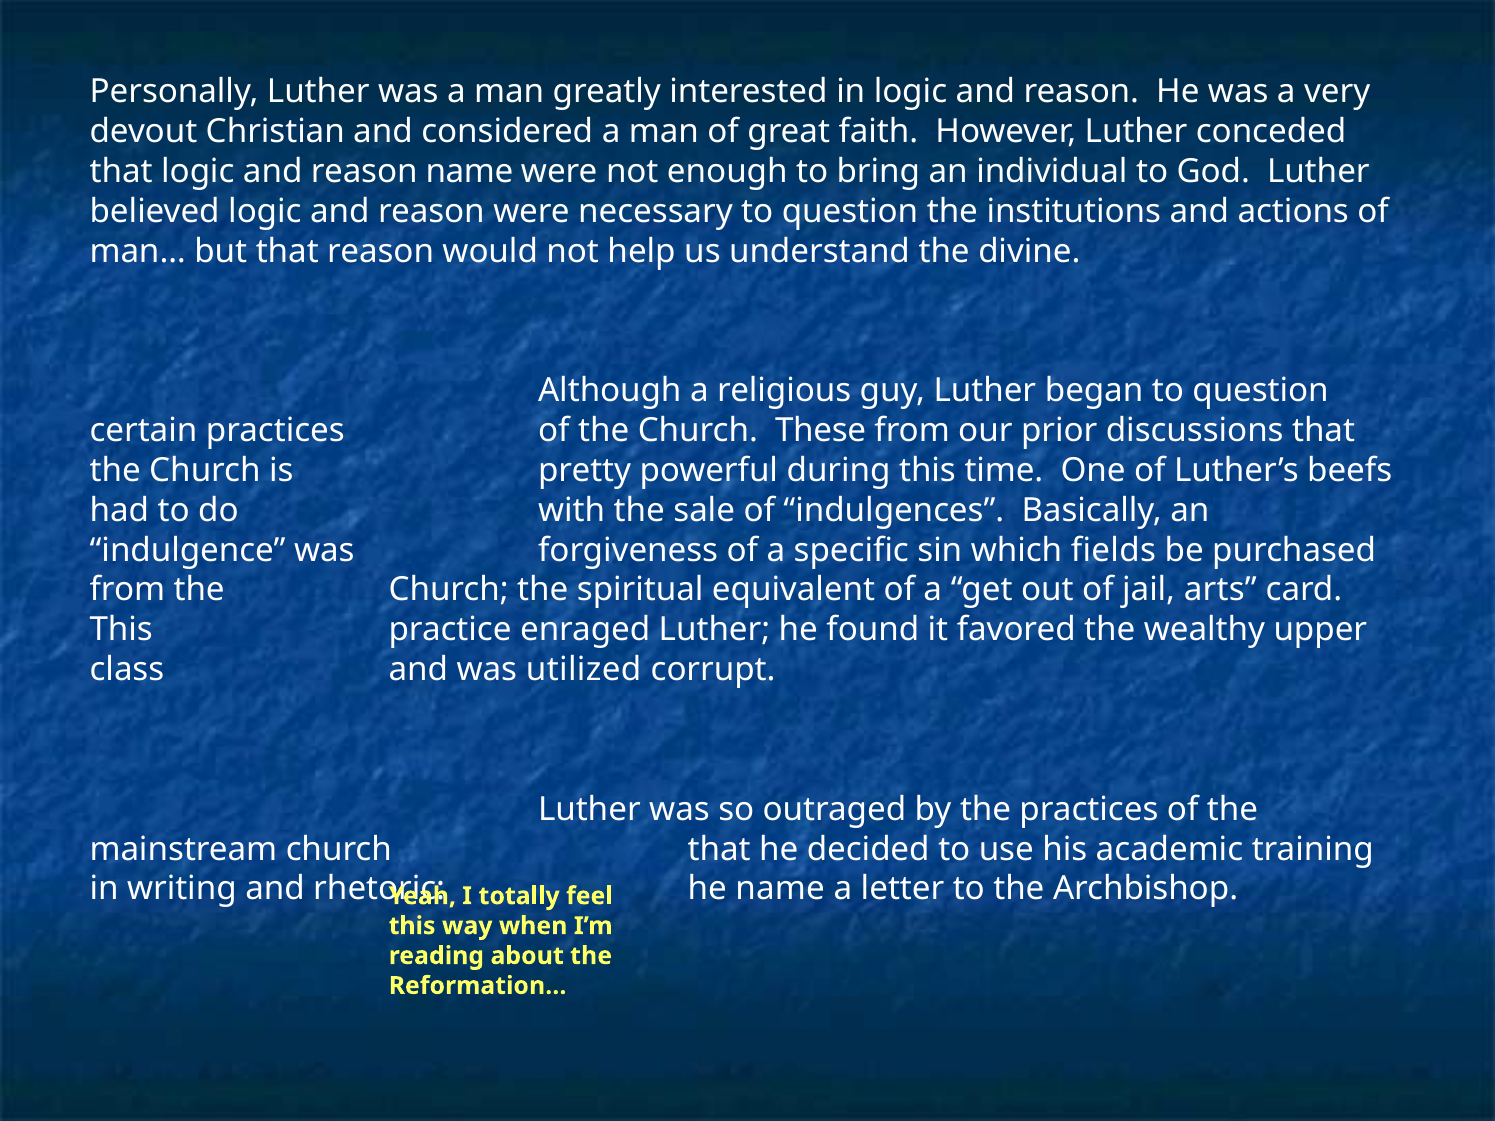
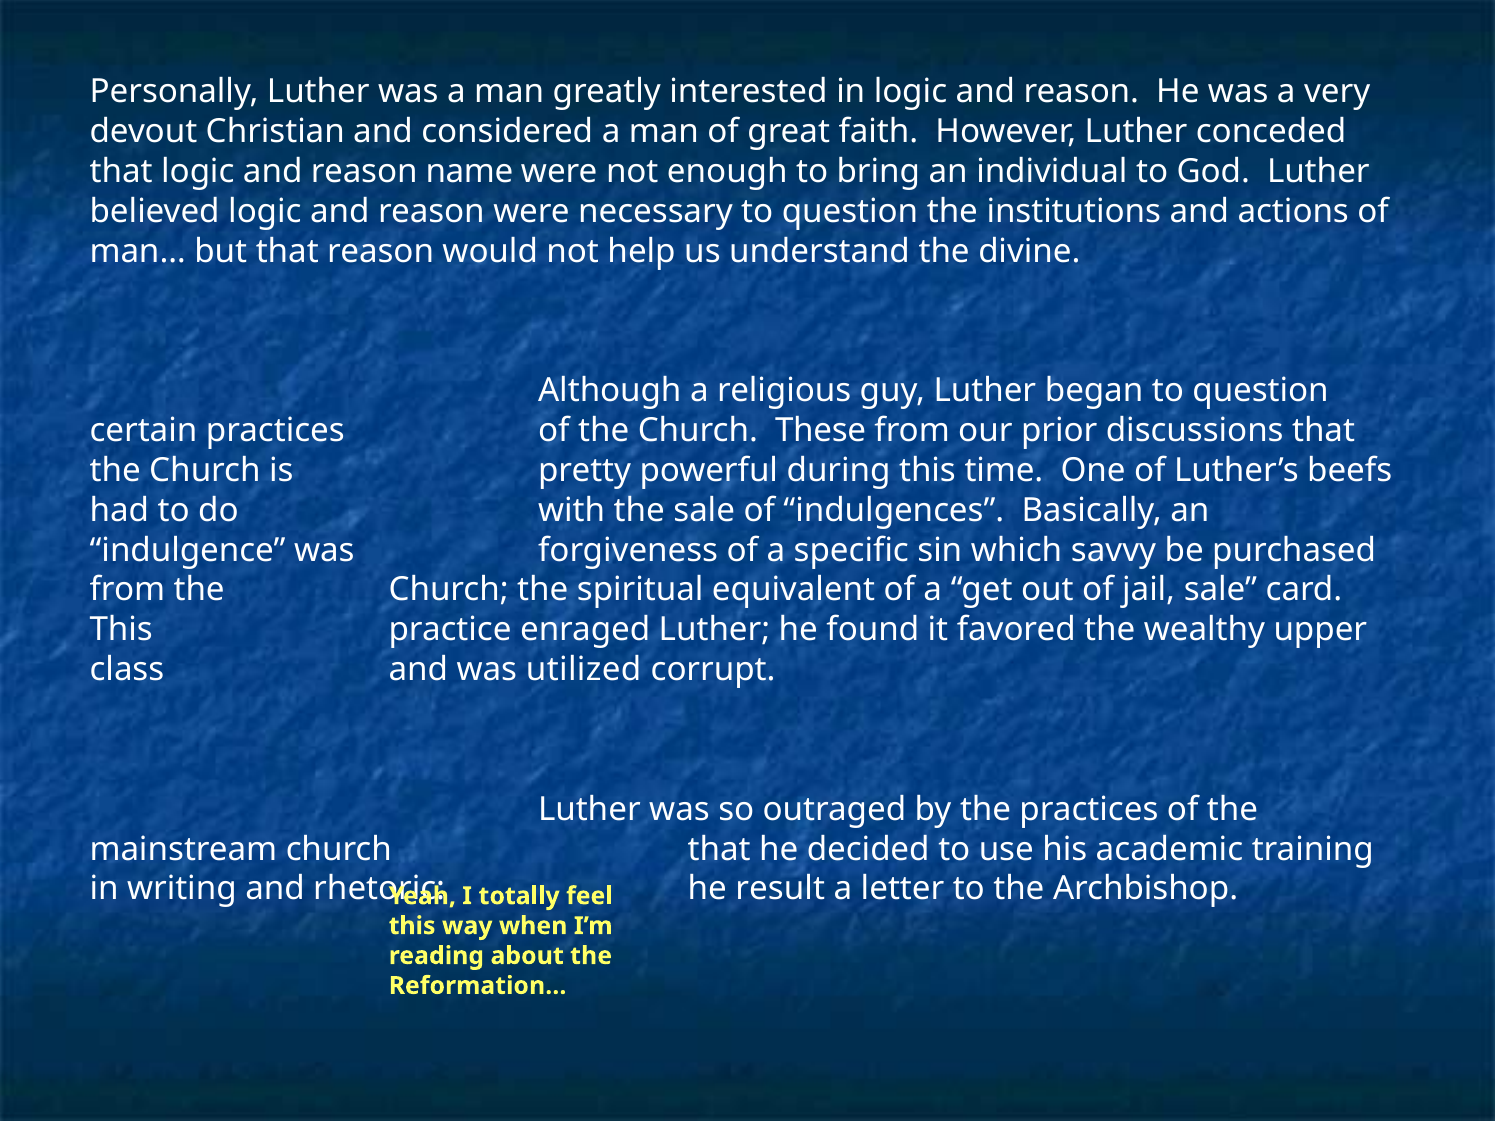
fields: fields -> savvy (1114, 550)
jail arts: arts -> sale (1220, 590)
he name: name -> result (780, 889)
